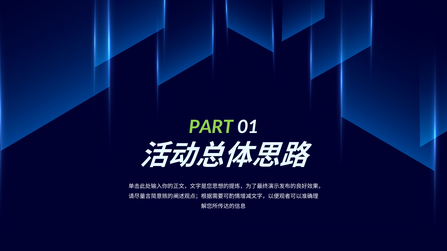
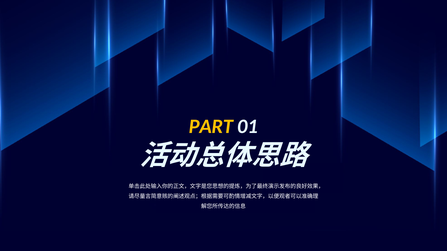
PART colour: light green -> yellow (211, 127)
